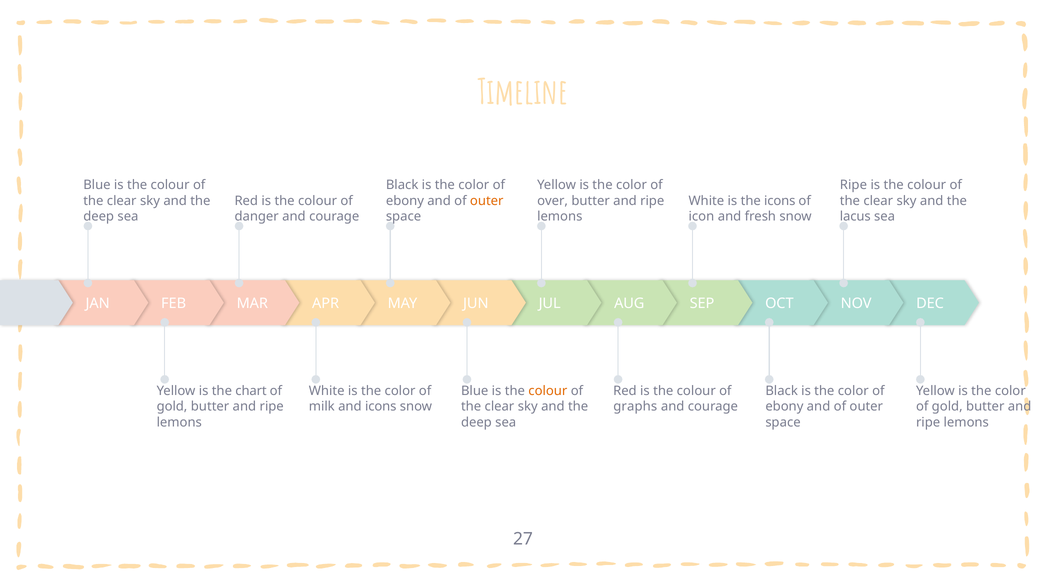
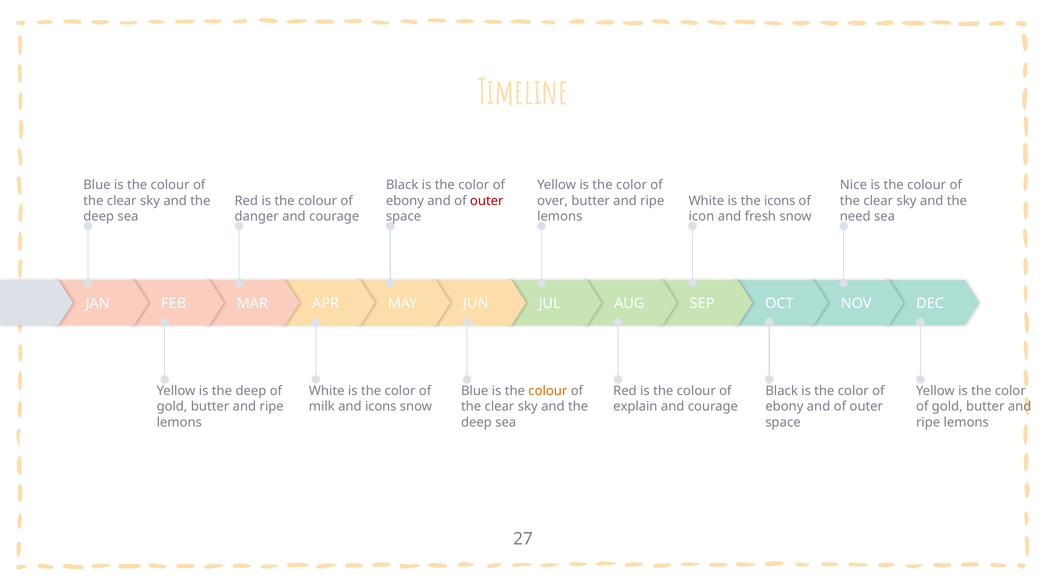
Ripe: Ripe -> Nice (853, 185)
outer colour: orange -> red (487, 201)
lacus: lacus -> need (855, 217)
is the chart: chart -> deep (251, 391)
graphs: graphs -> explain (635, 407)
